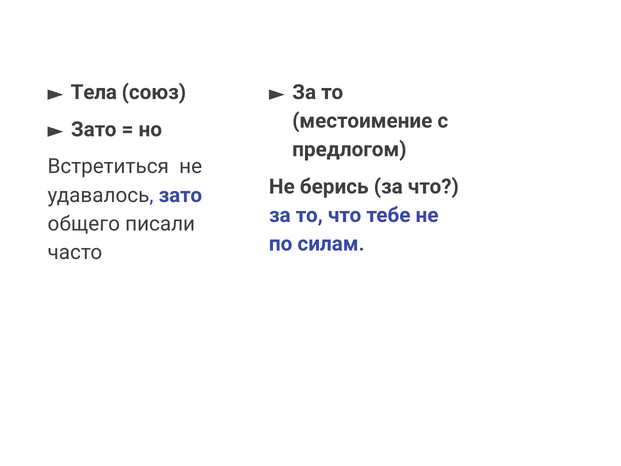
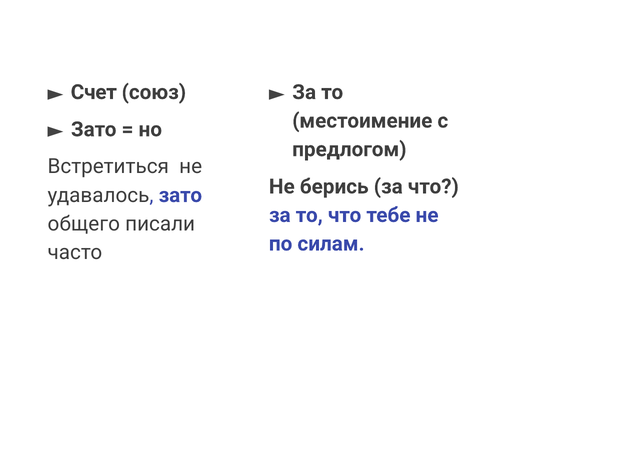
Тела: Тела -> Счет (94, 92)
